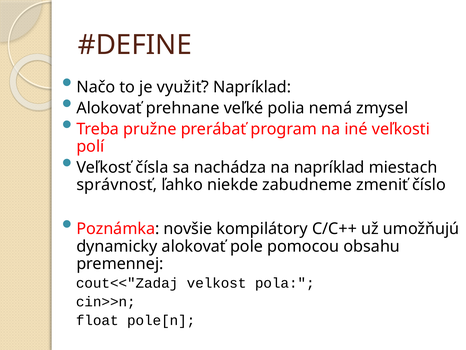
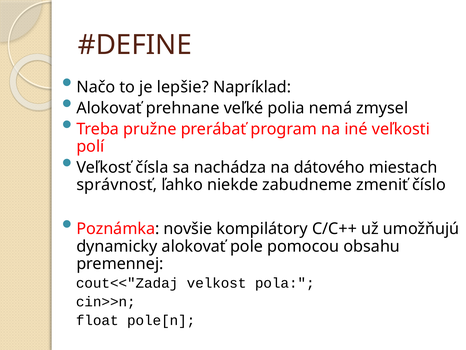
využiť: využiť -> lepšie (183, 87)
na napríklad: napríklad -> dátového (329, 167)
